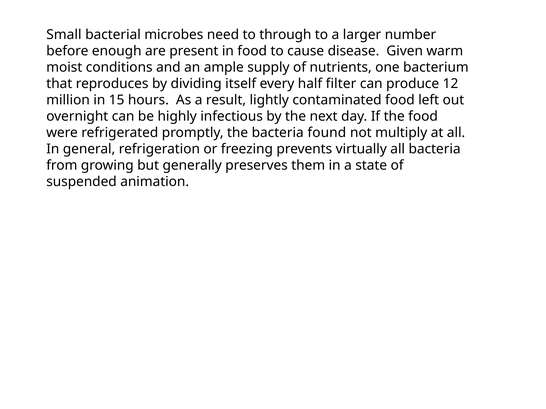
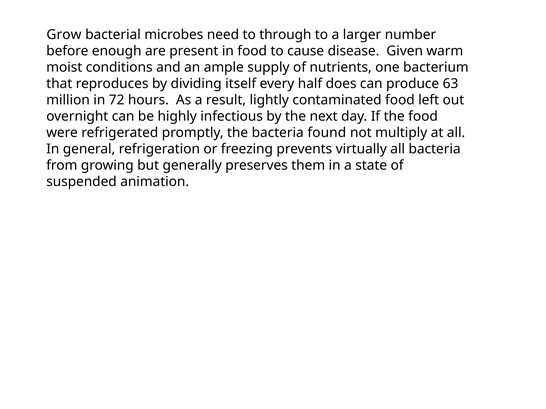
Small: Small -> Grow (64, 35)
filter: filter -> does (341, 84)
12: 12 -> 63 (451, 84)
15: 15 -> 72 (117, 100)
